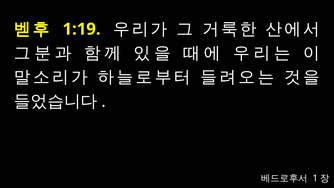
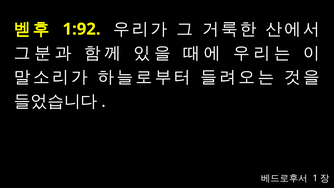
1:19: 1:19 -> 1:92 (82, 29)
